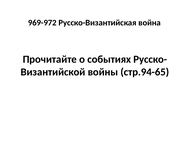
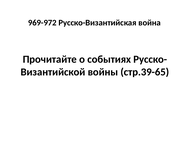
стр.94-65: стр.94-65 -> стр.39-65 (145, 72)
